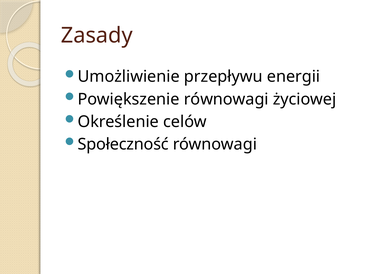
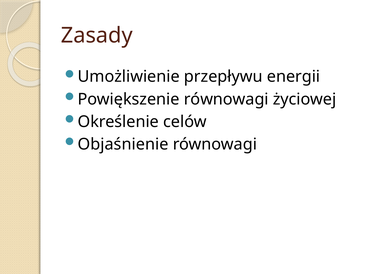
Społeczność: Społeczność -> Objaśnienie (123, 144)
